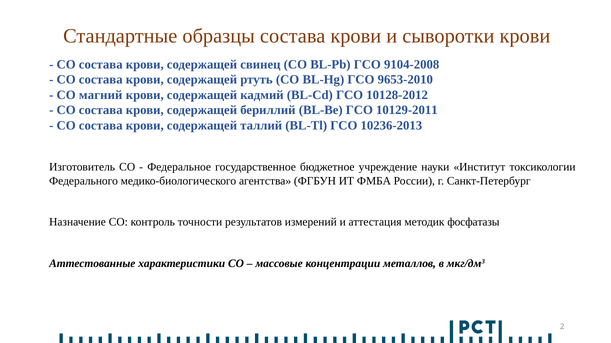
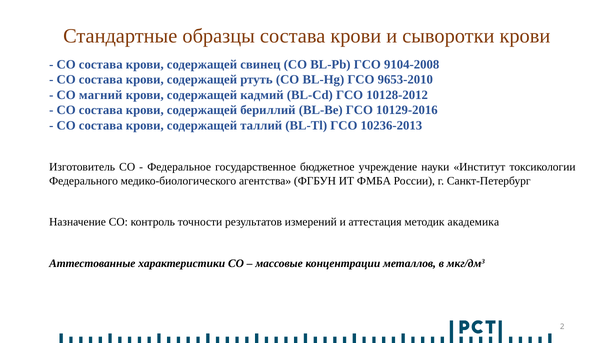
10129-2011: 10129-2011 -> 10129-2016 (407, 110)
фосфатазы: фосфатазы -> академика (473, 223)
